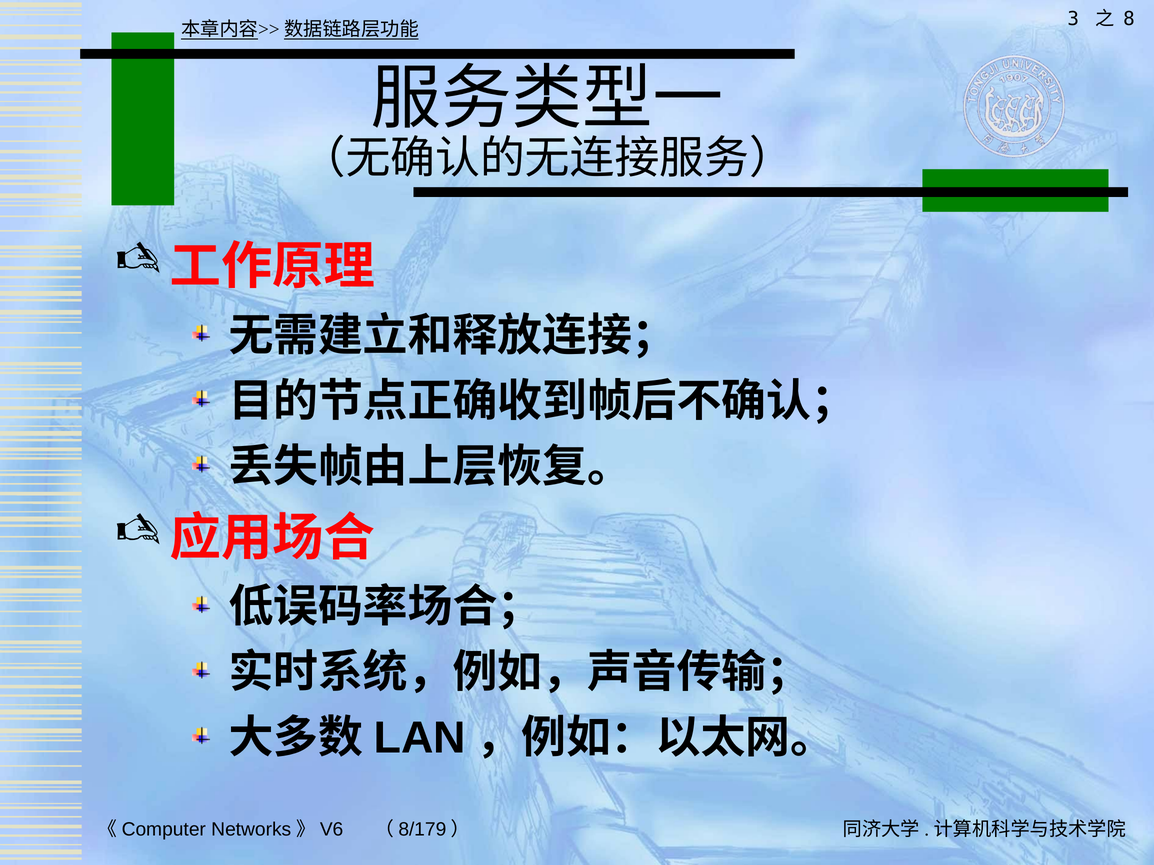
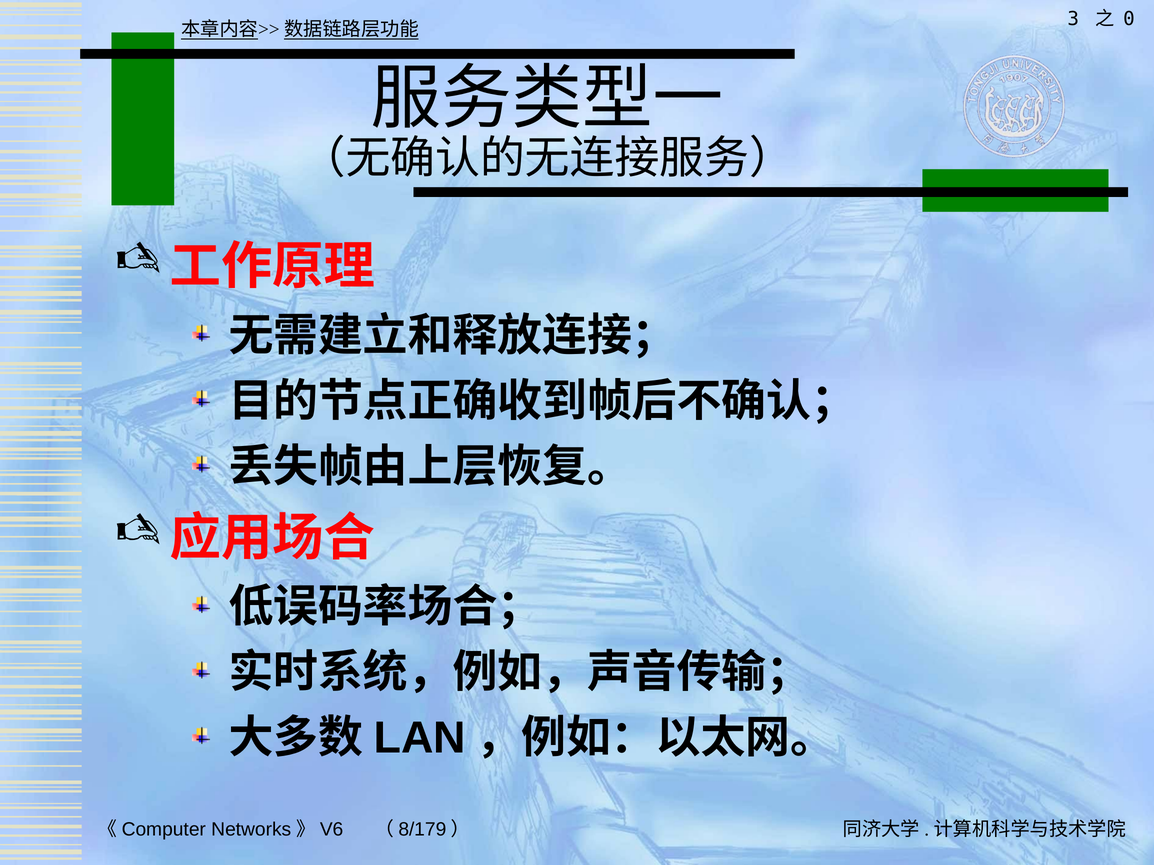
8: 8 -> 0 (1129, 19)
